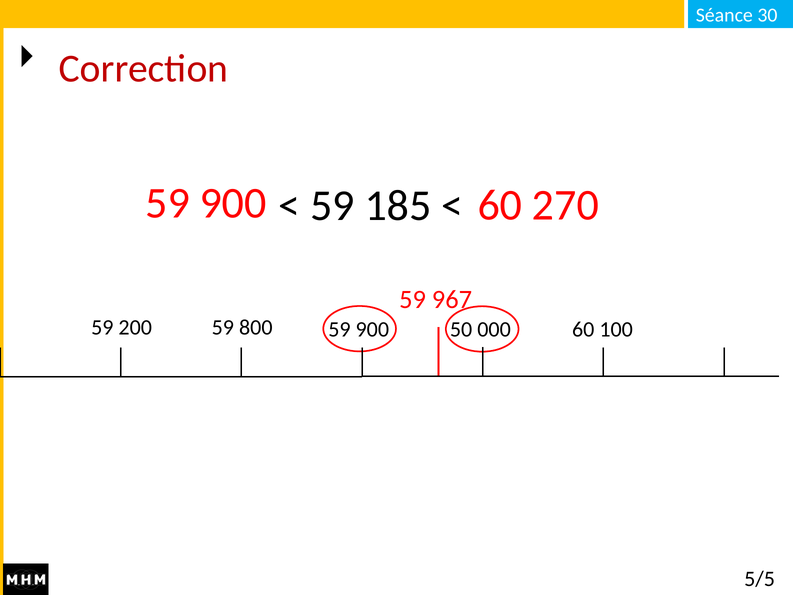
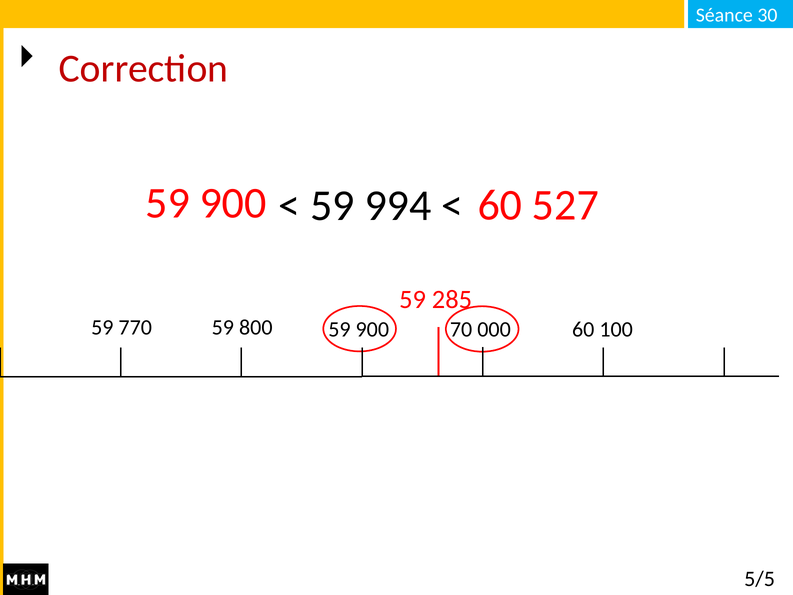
270: 270 -> 527 (565, 205)
185: 185 -> 994 (398, 206)
967: 967 -> 285 (452, 299)
200: 200 -> 770 (135, 327)
50: 50 -> 70 (461, 329)
